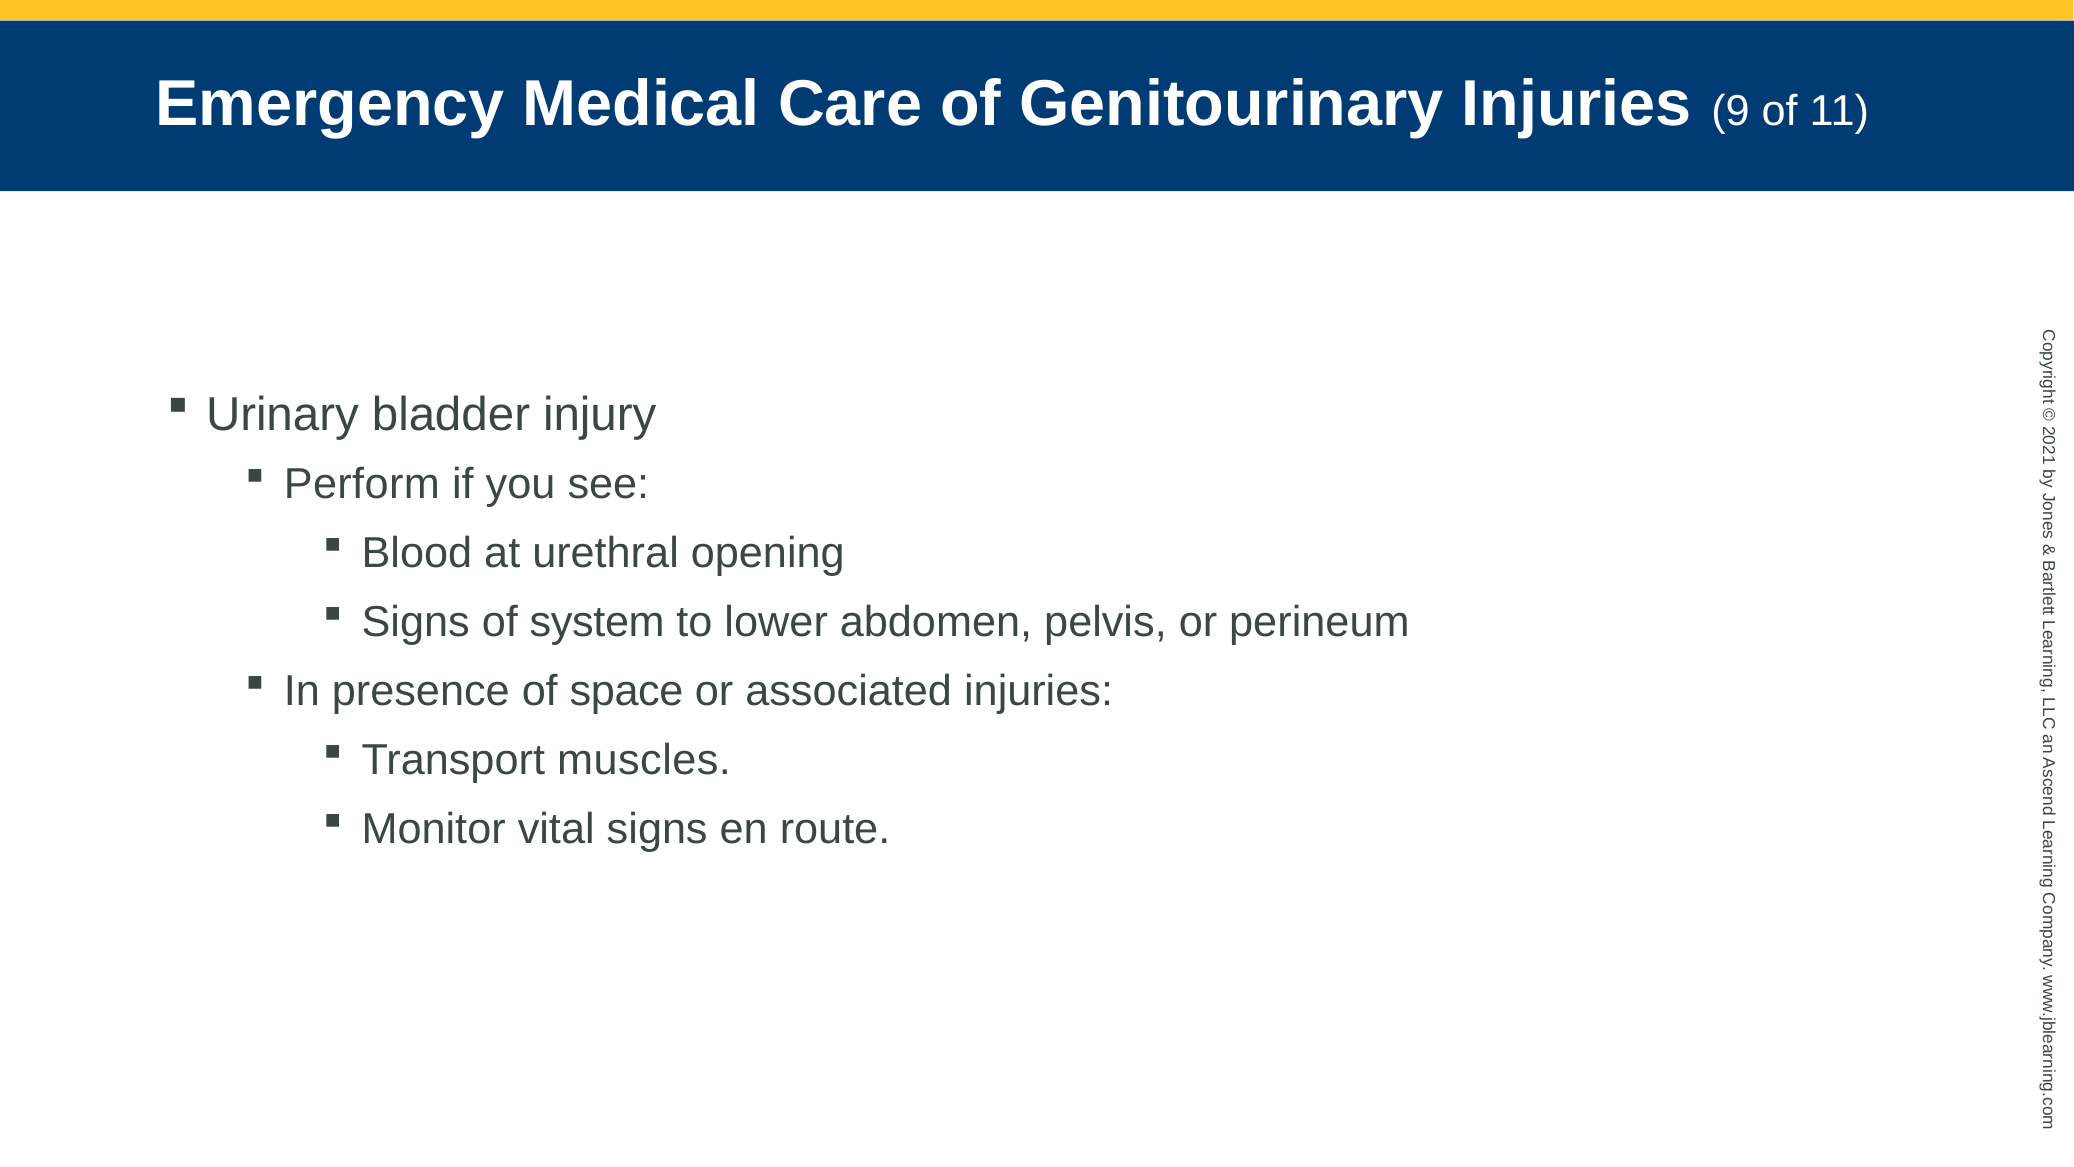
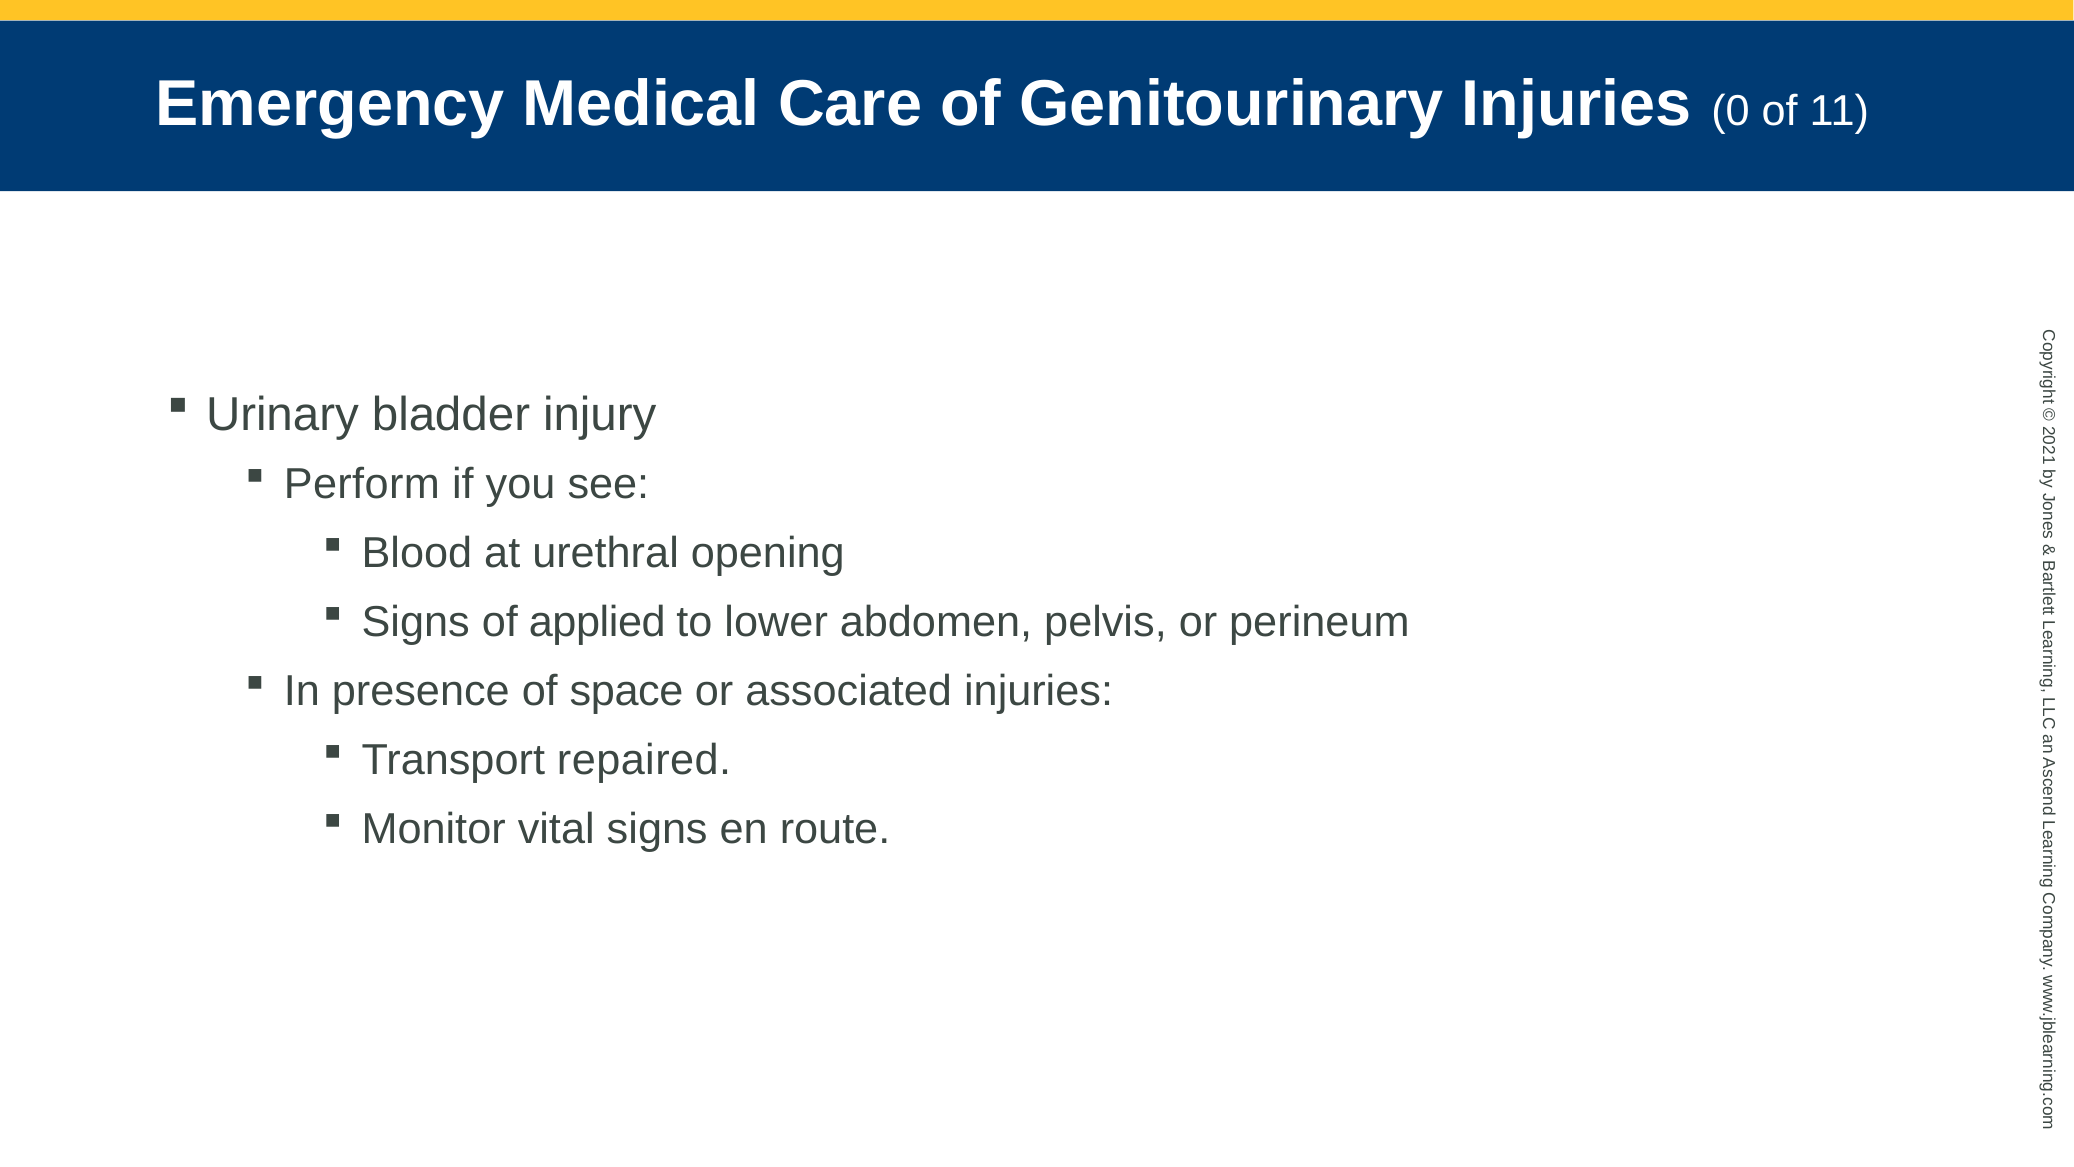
Injuries 9: 9 -> 0 (1730, 111)
system: system -> applied (597, 622)
muscles: muscles -> repaired (644, 760)
